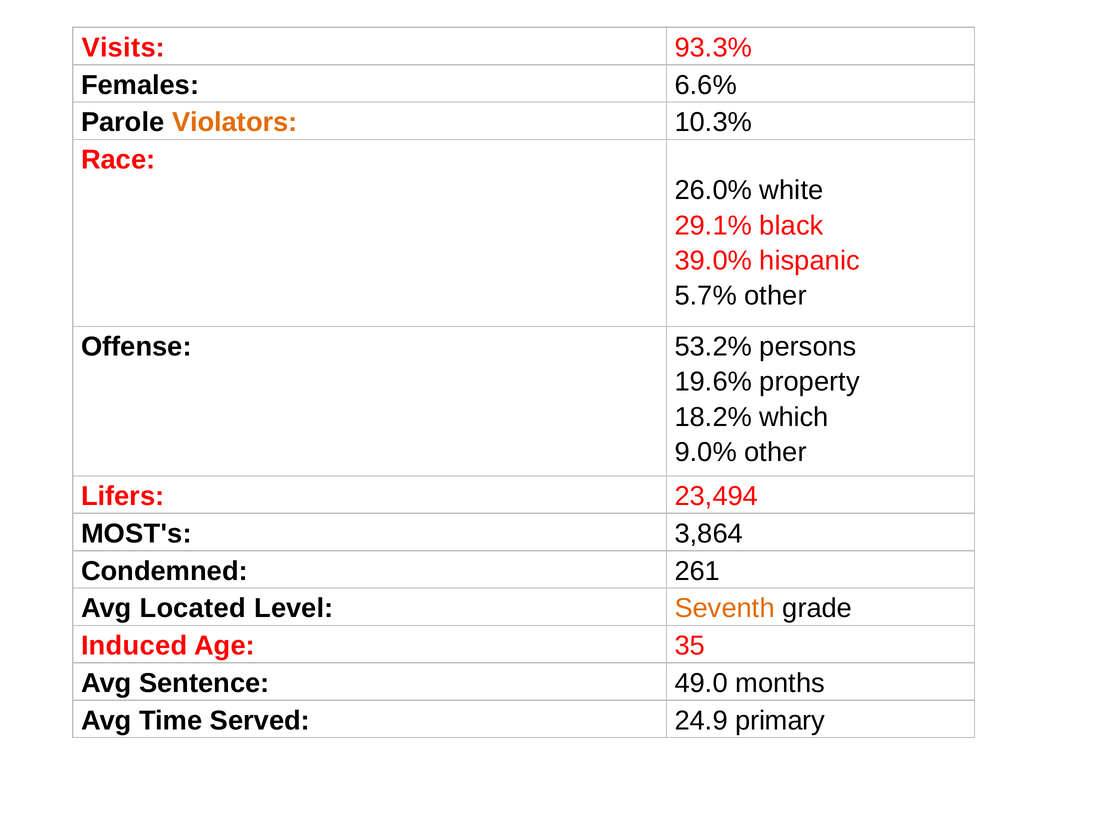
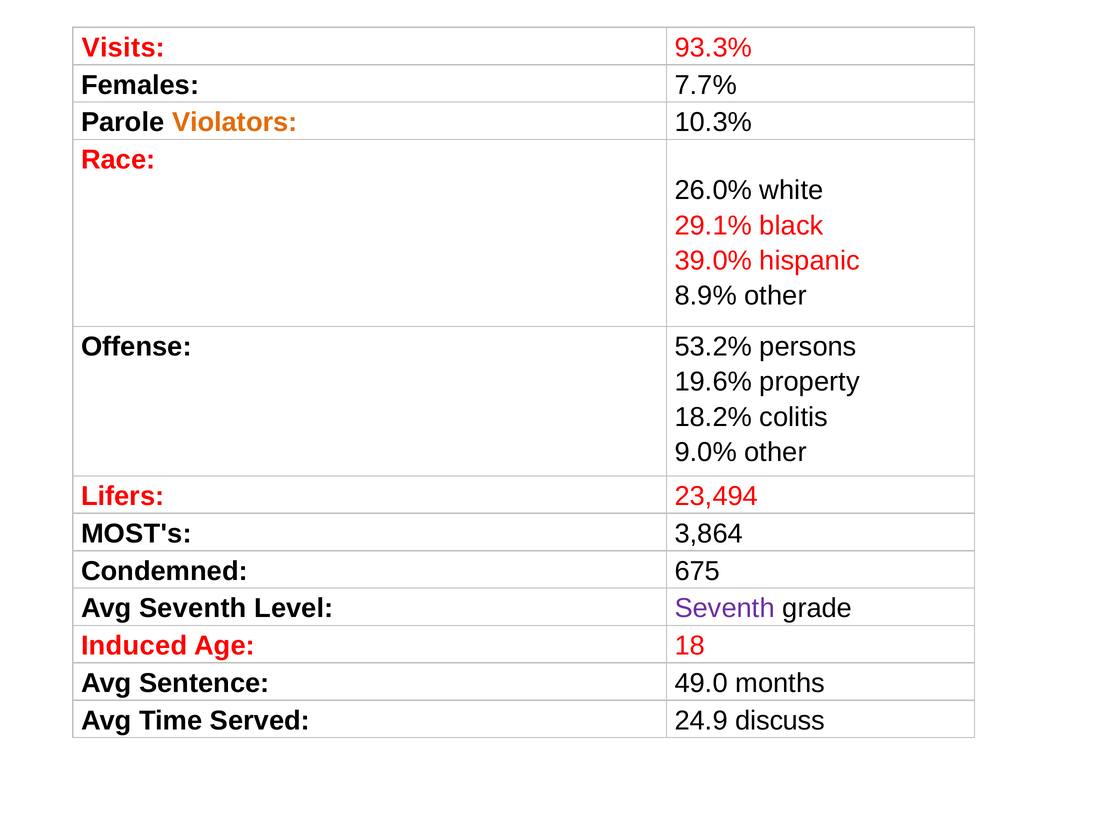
6.6%: 6.6% -> 7.7% (706, 85)
5.7%: 5.7% -> 8.9% (706, 296)
which: which -> colitis (794, 417)
261: 261 -> 675 (697, 571)
Avg Located: Located -> Seventh (193, 608)
Seventh colour: orange -> purple (725, 608)
35: 35 -> 18 (690, 646)
primary: primary -> discuss (780, 720)
